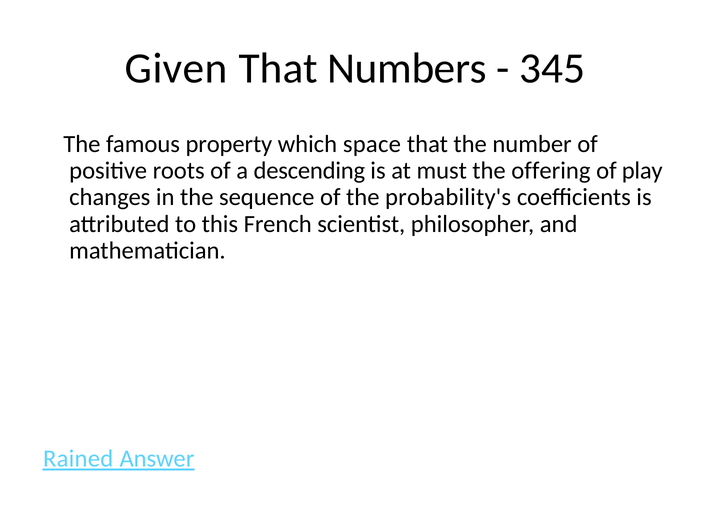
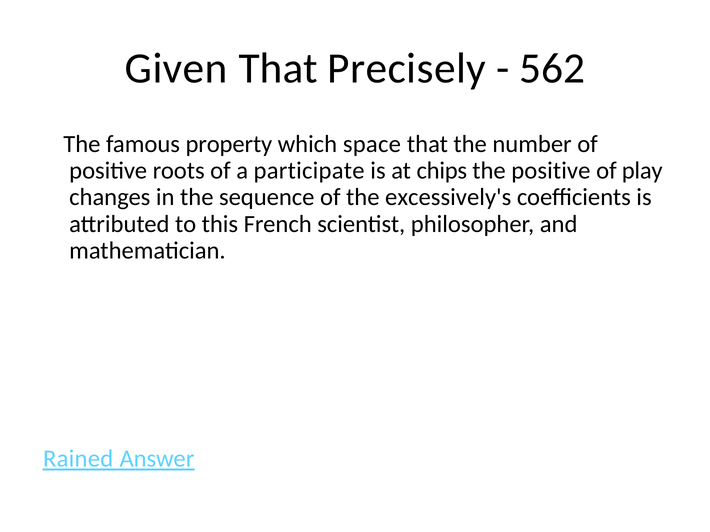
Numbers: Numbers -> Precisely (407, 69)
345: 345 -> 562 (552, 69)
descending: descending -> participate (309, 171)
must: must -> chips (442, 171)
the offering: offering -> positive (551, 171)
probability's: probability's -> excessively's (448, 198)
